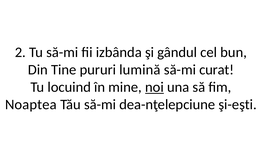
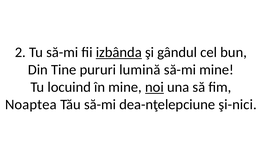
izbânda underline: none -> present (119, 52)
să-mi curat: curat -> mine (217, 70)
şi-eşti: şi-eşti -> şi-nici (238, 105)
